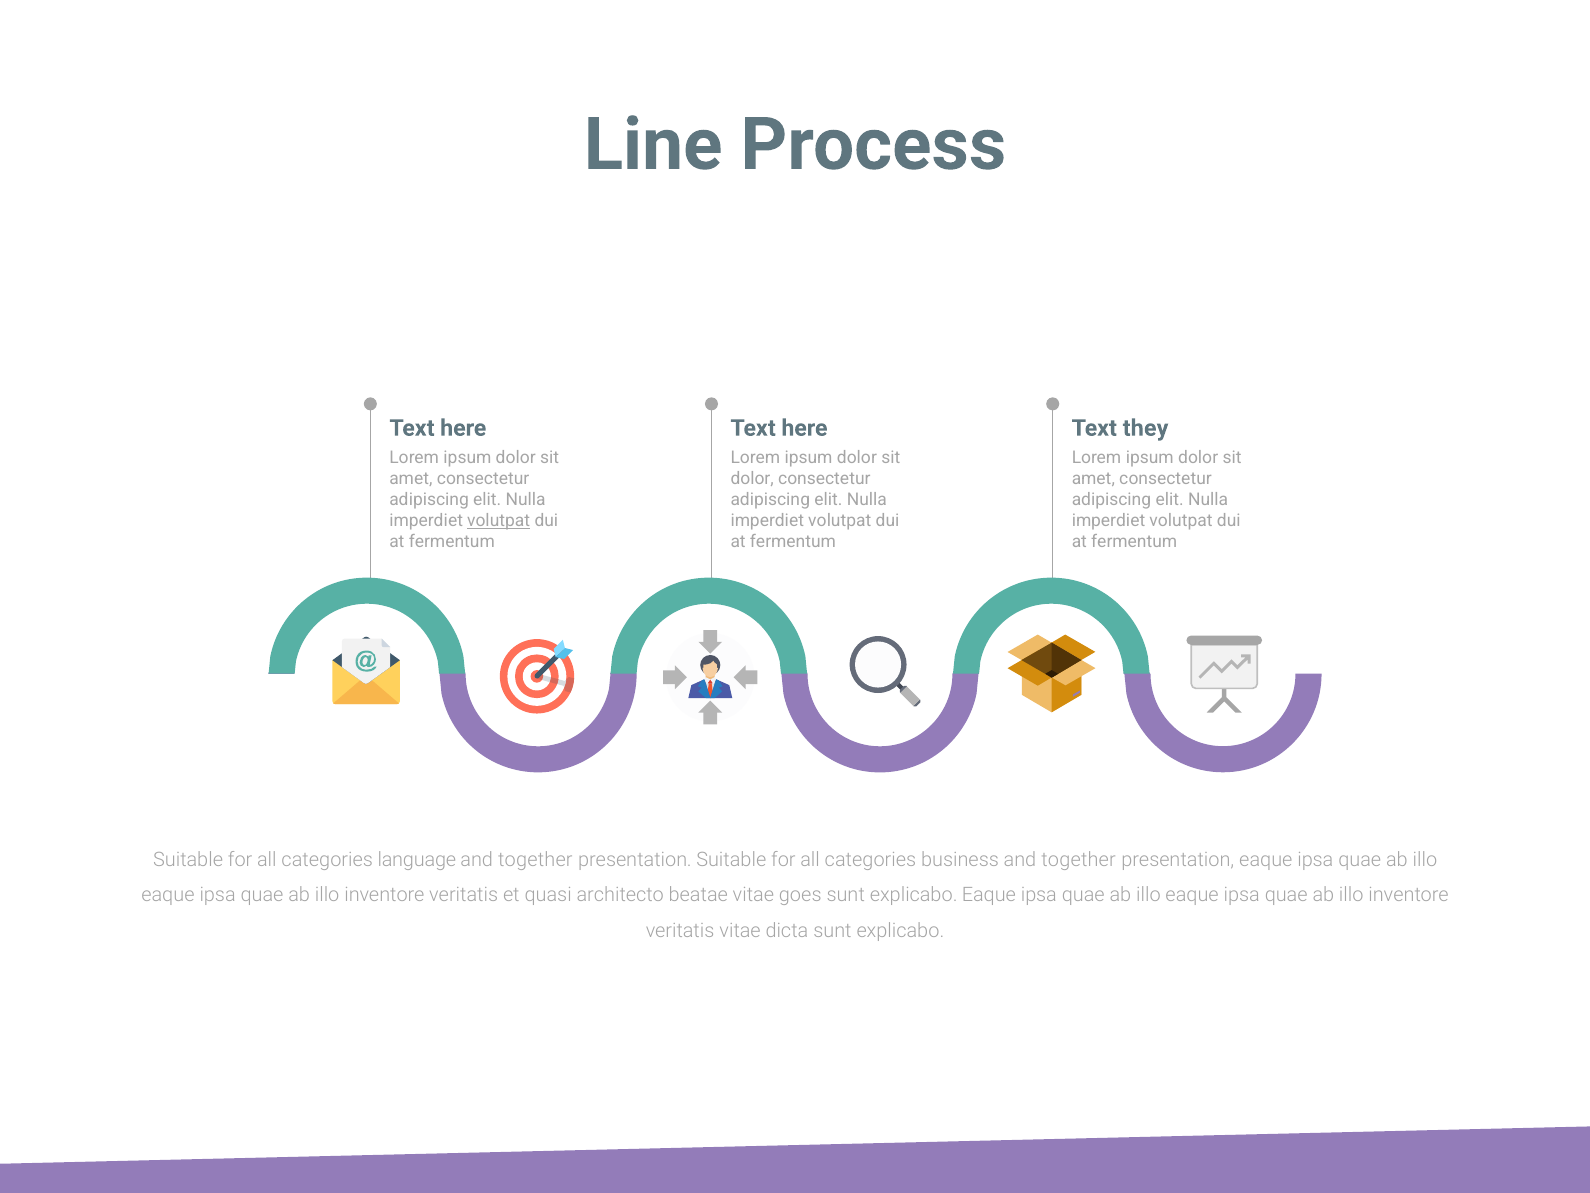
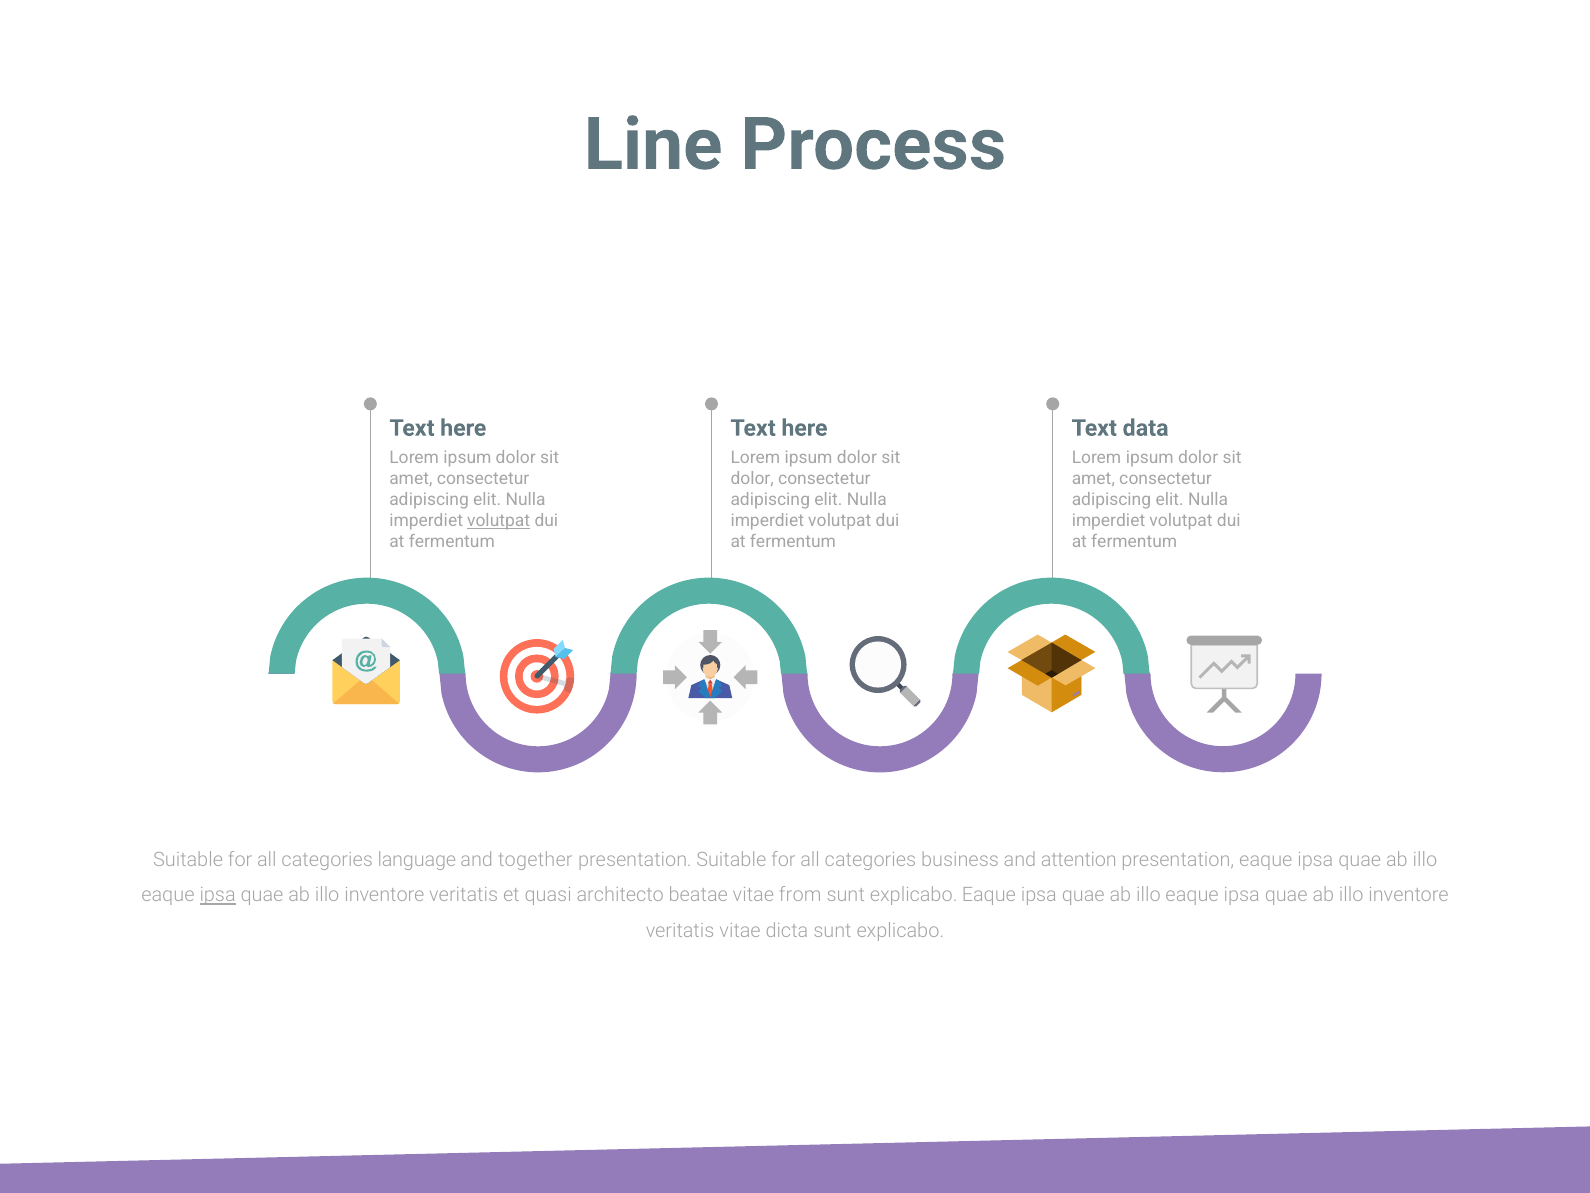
they: they -> data (1146, 428)
business and together: together -> attention (1079, 859)
ipsa underline: none -> present (218, 895)
goes: goes -> from (800, 895)
